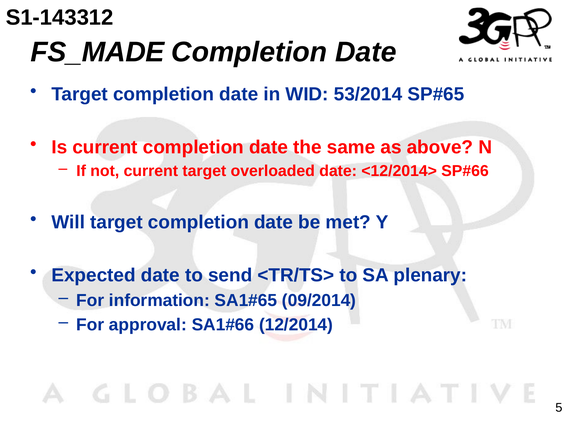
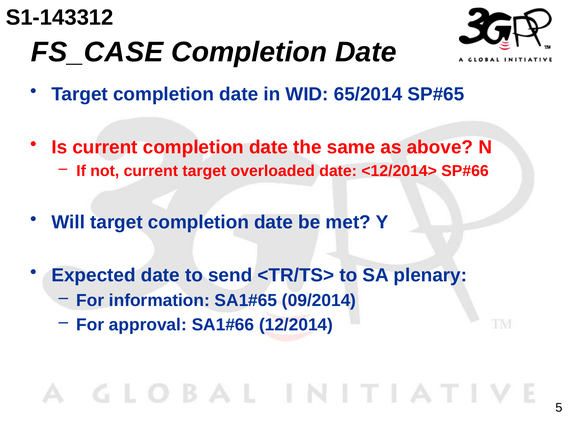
FS_MADE: FS_MADE -> FS_CASE (97, 52)
53/2014: 53/2014 -> 65/2014 (368, 94)
